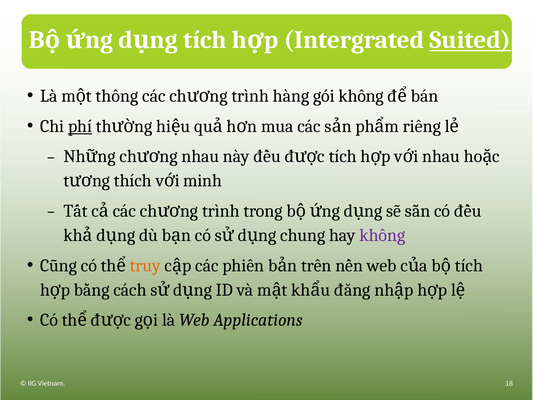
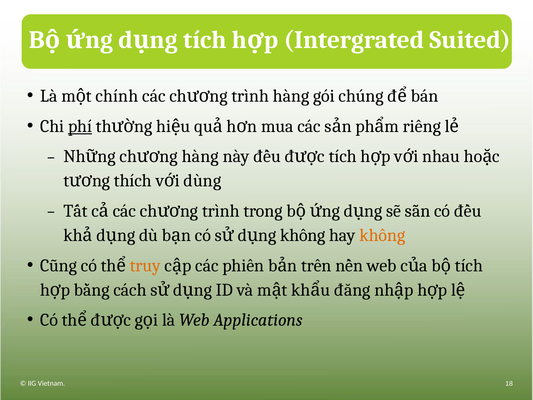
Suited underline: present -> none (470, 40)
thông: thông -> chính (117, 96)
gói không: không -> chúng (361, 96)
nhau: nhau -> hàng (200, 156)
minh: minh -> dùng (202, 181)
chung: chung -> không (303, 235)
không colour: purple -> orange (382, 235)
